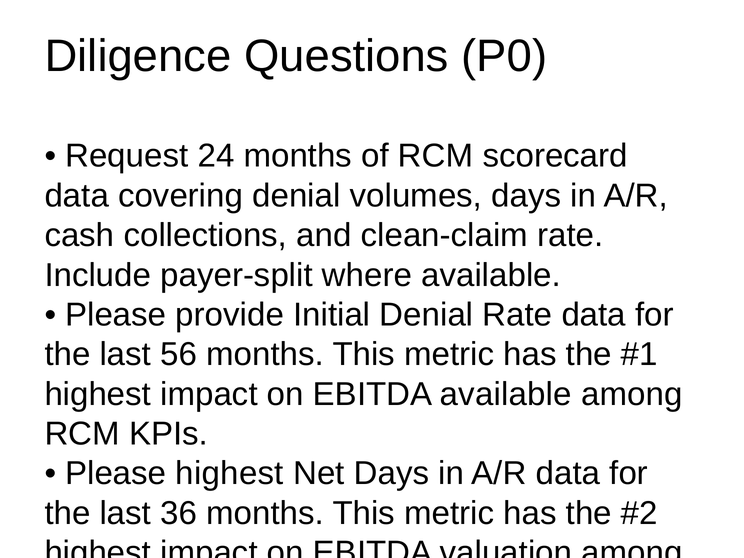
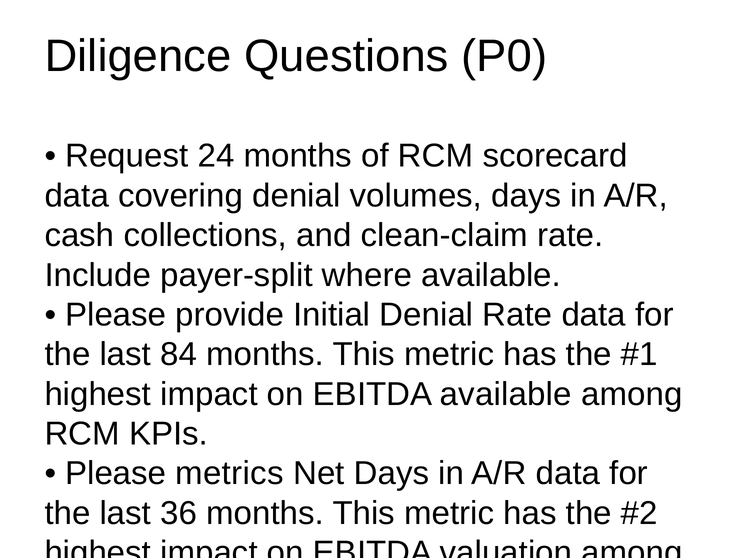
56: 56 -> 84 (179, 354)
Please highest: highest -> metrics (230, 474)
